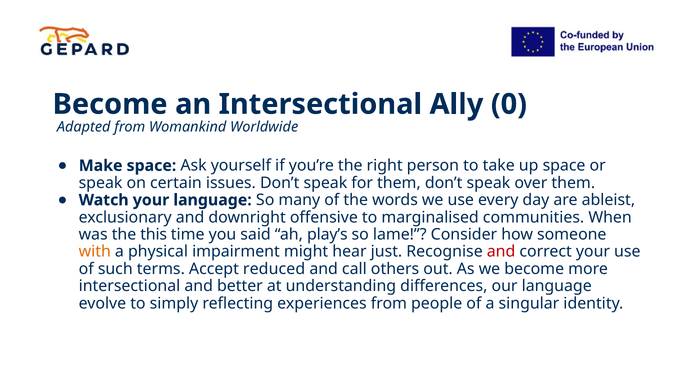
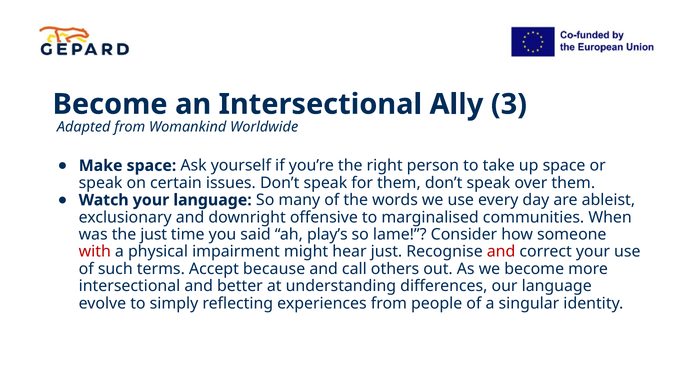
0: 0 -> 3 (509, 104)
the this: this -> just (154, 234)
with colour: orange -> red (95, 252)
reduced: reduced -> because (274, 269)
